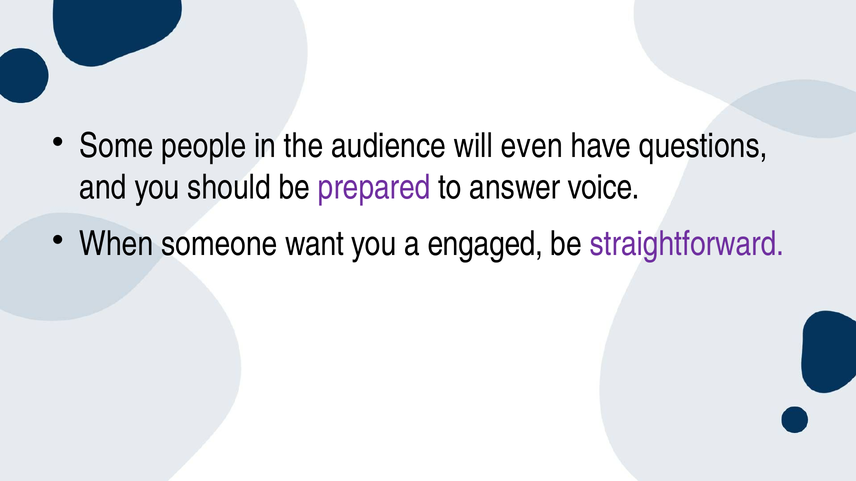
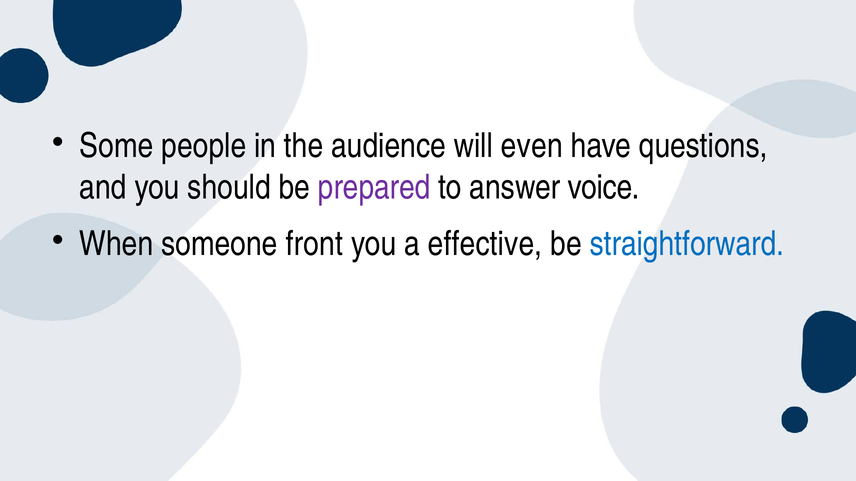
want: want -> front (314, 244)
engaged: engaged -> effective (485, 244)
straightforward colour: purple -> blue (687, 244)
